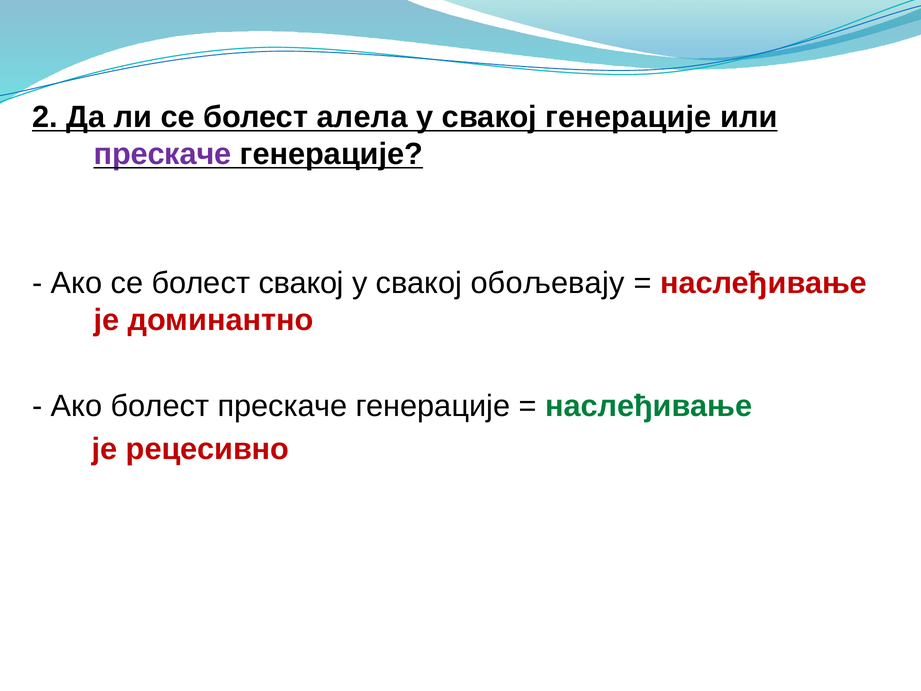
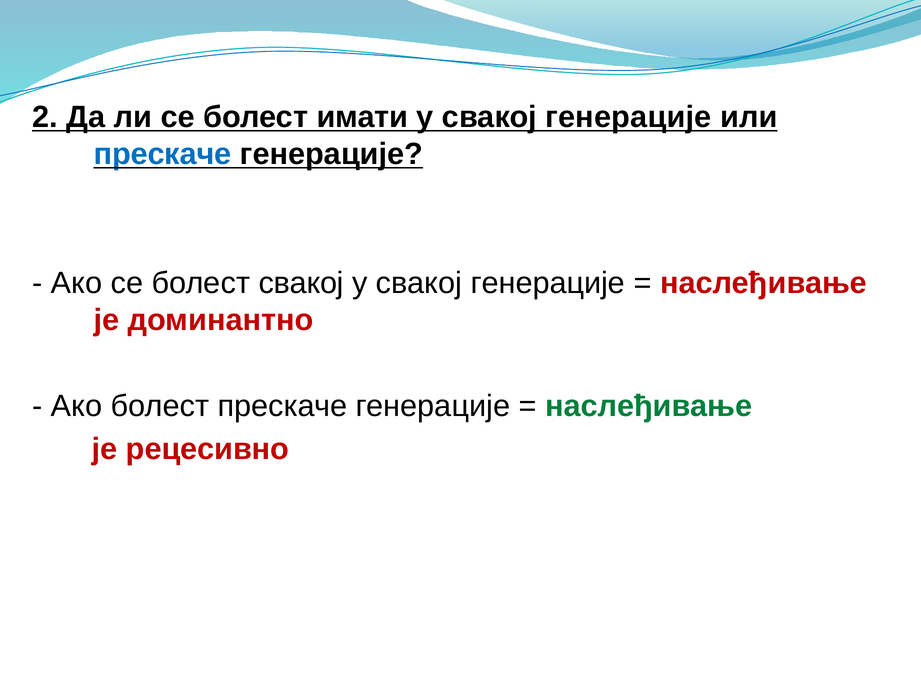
алела: алела -> имати (362, 117)
прескаче colour: purple -> blue (163, 154)
обољевају: обољевају -> генерације (548, 283)
